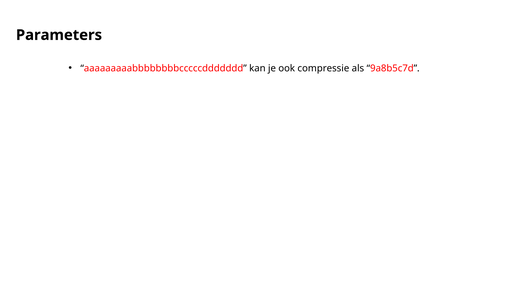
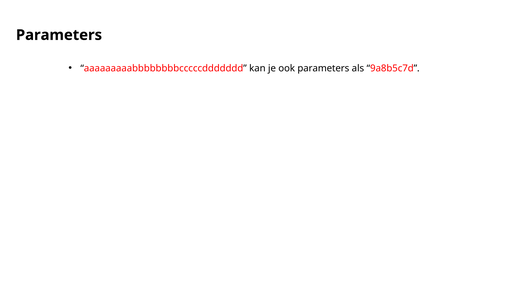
ook compressie: compressie -> parameters (323, 68)
